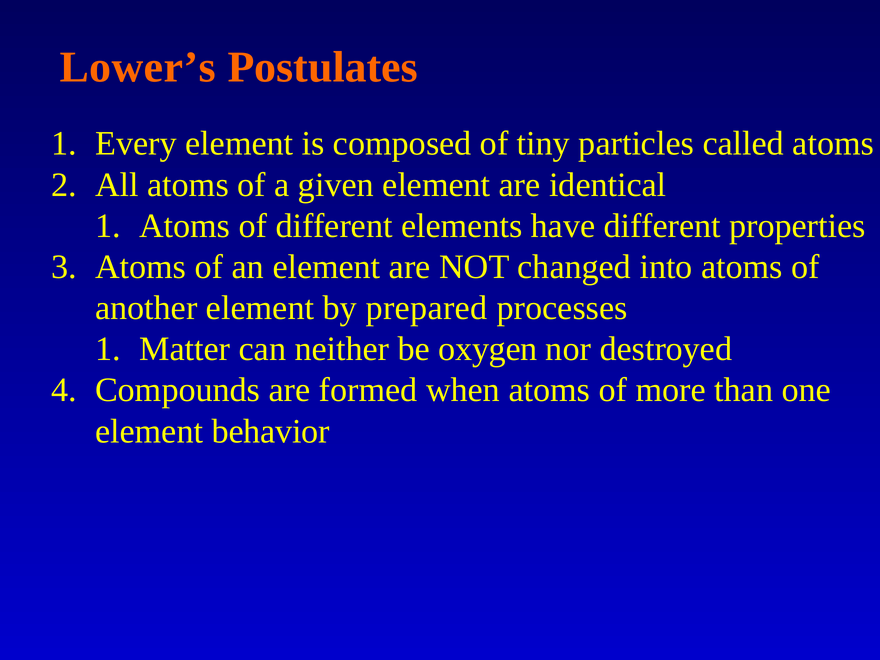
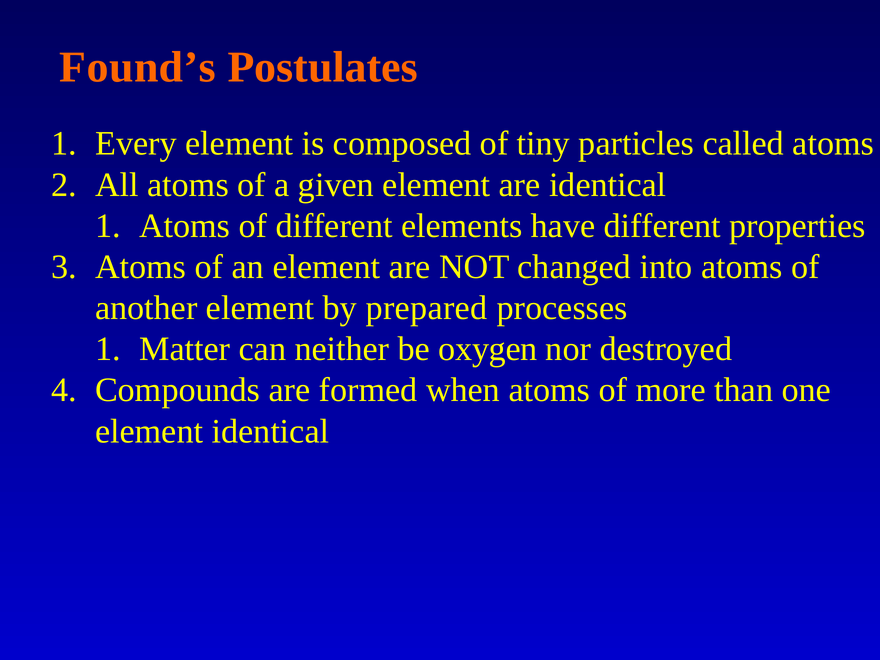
Lower’s: Lower’s -> Found’s (138, 67)
element behavior: behavior -> identical (270, 431)
